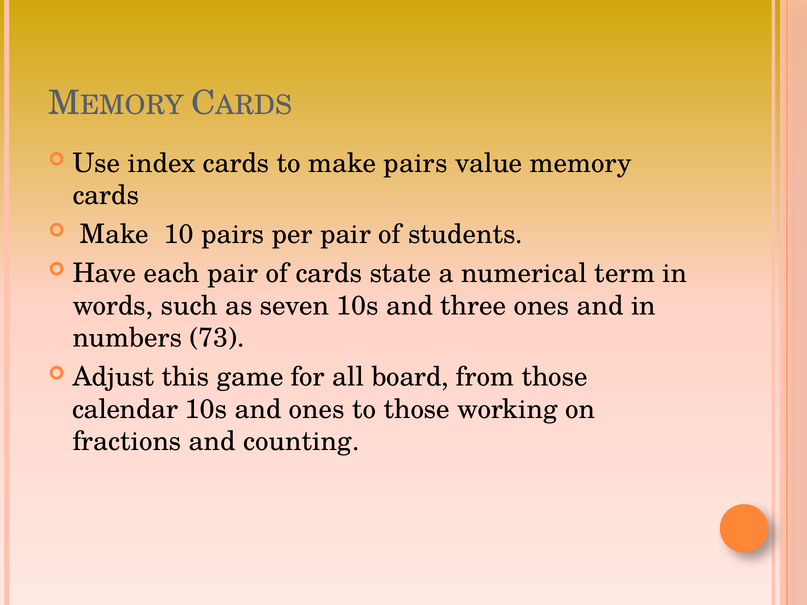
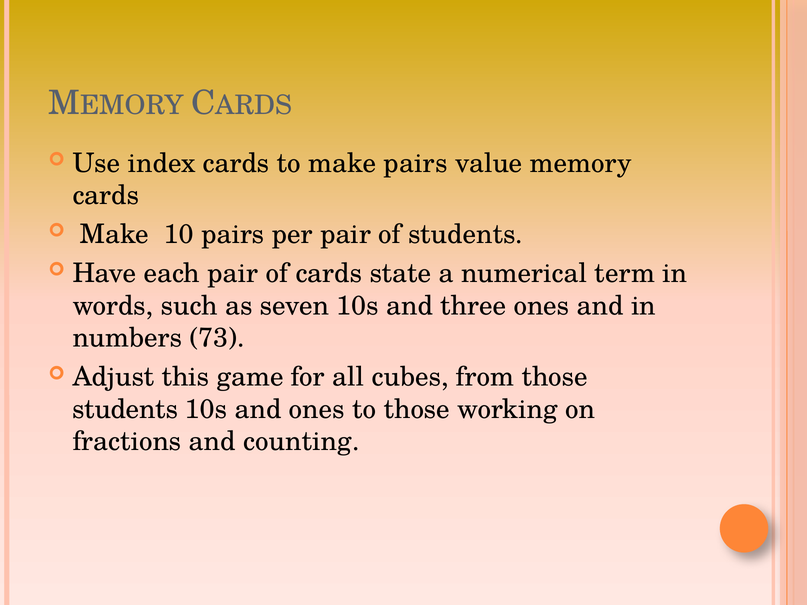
board: board -> cubes (410, 377)
calendar: calendar -> students (125, 409)
